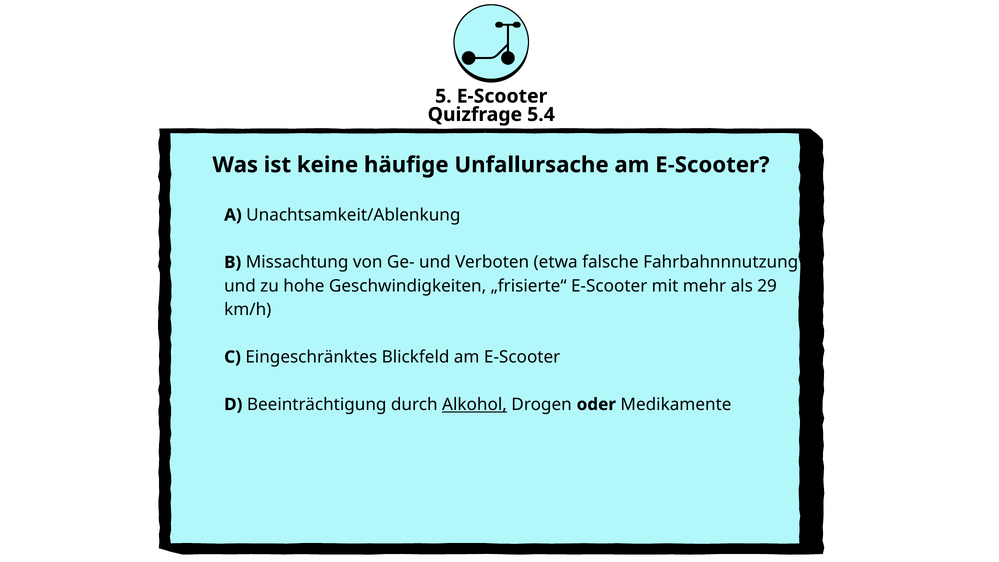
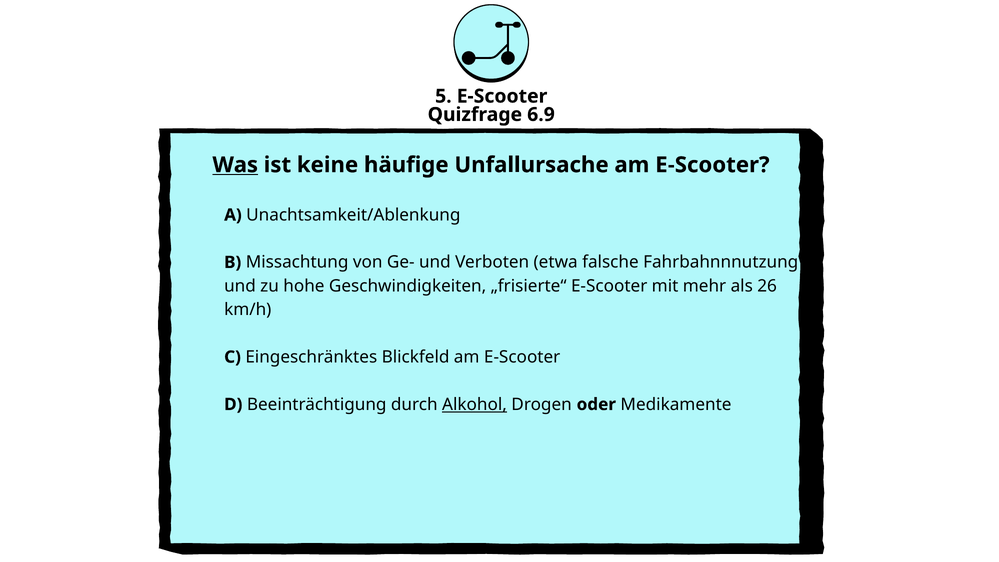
5.4: 5.4 -> 6.9 (541, 115)
Was underline: none -> present (235, 165)
29: 29 -> 26 (767, 286)
